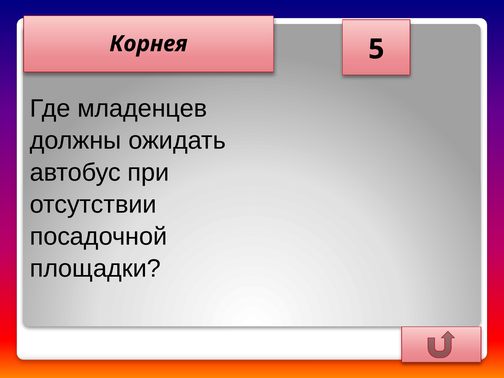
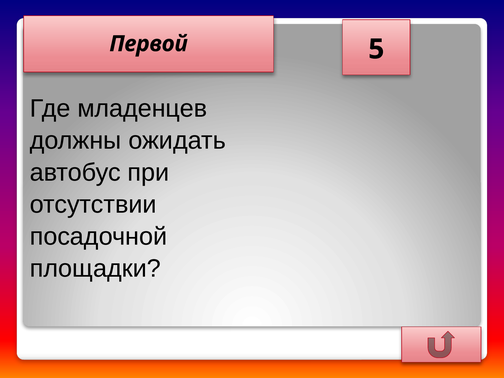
Корнея: Корнея -> Первой (149, 44)
